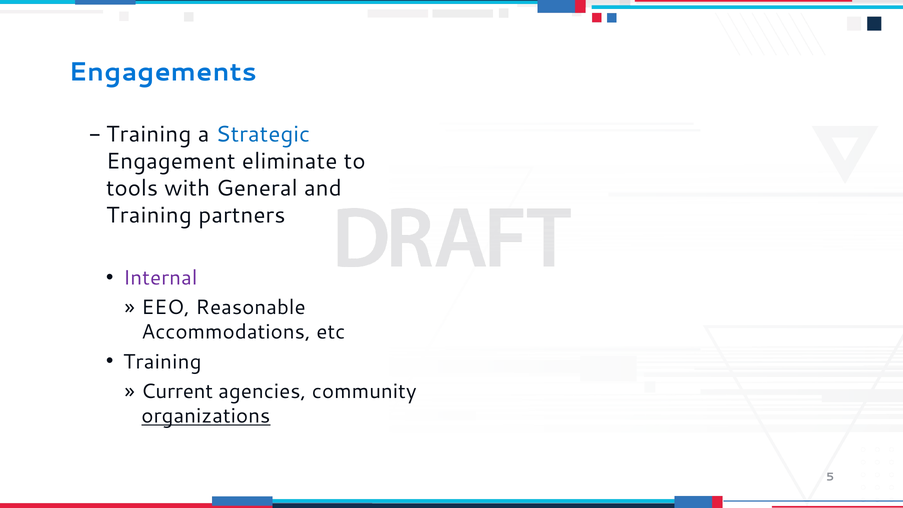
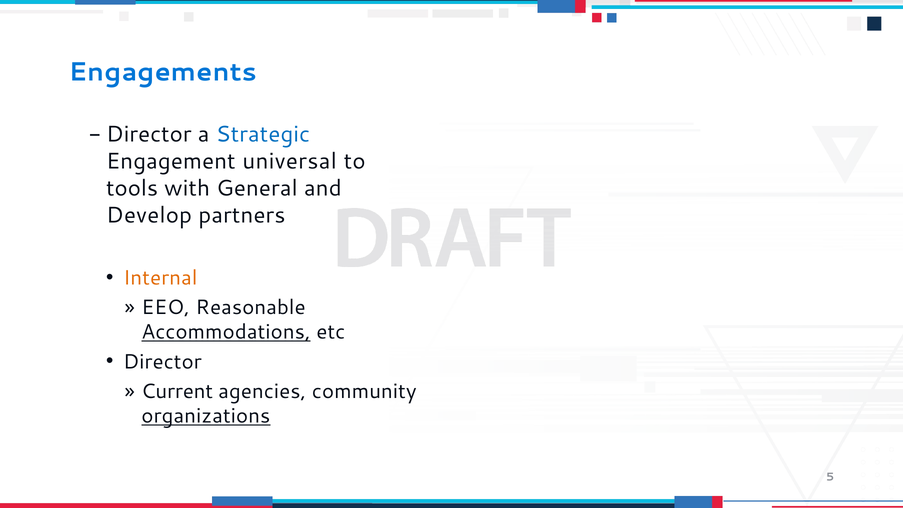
Training: Training -> Director (149, 134)
eliminate: eliminate -> universal (290, 161)
Training: Training -> Develop (149, 215)
Internal colour: purple -> orange (160, 278)
Accommodations underline: none -> present (226, 332)
Training: Training -> Director (162, 362)
